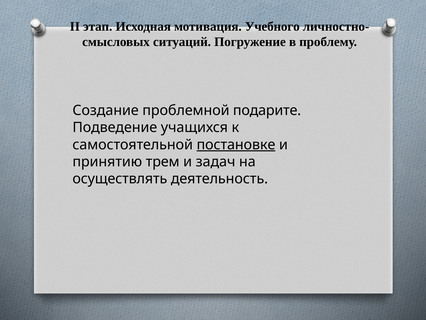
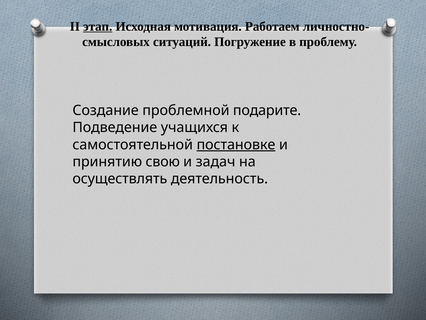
этап underline: none -> present (98, 26)
Учебного: Учебного -> Работаем (272, 26)
трем: трем -> свою (163, 162)
